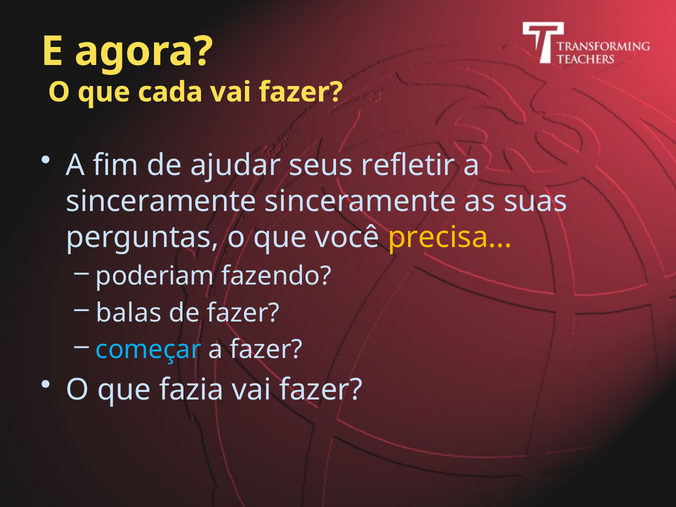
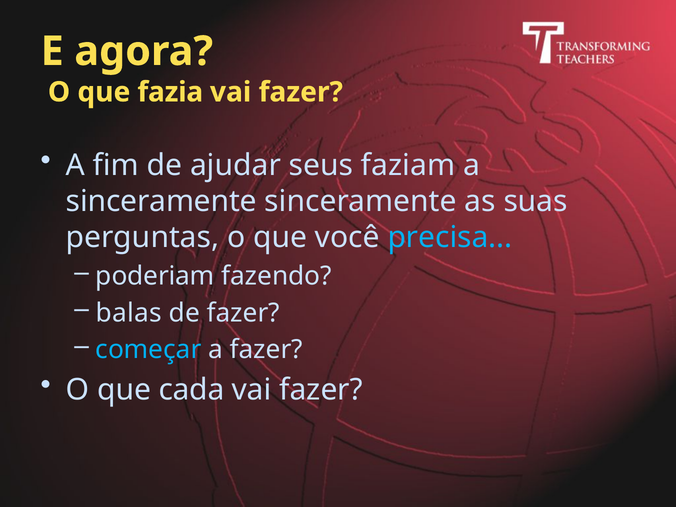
cada: cada -> fazia (170, 92)
refletir: refletir -> faziam (408, 165)
precisa colour: yellow -> light blue (450, 237)
fazia: fazia -> cada (192, 390)
